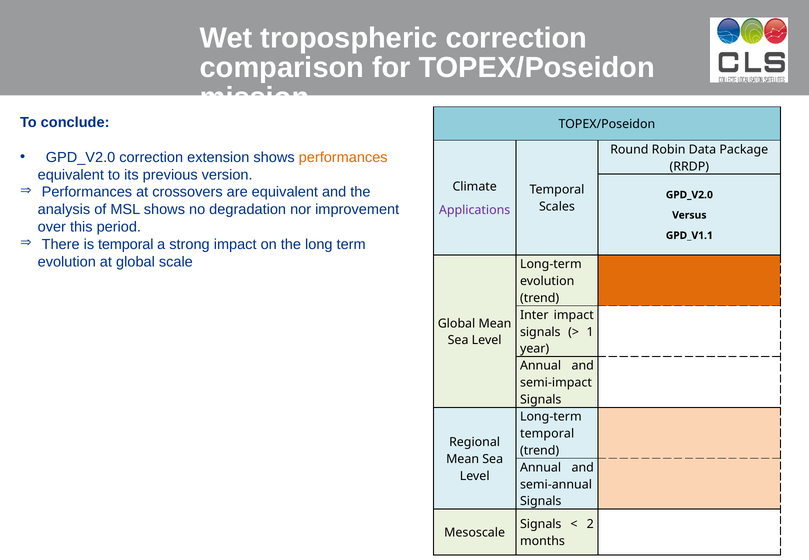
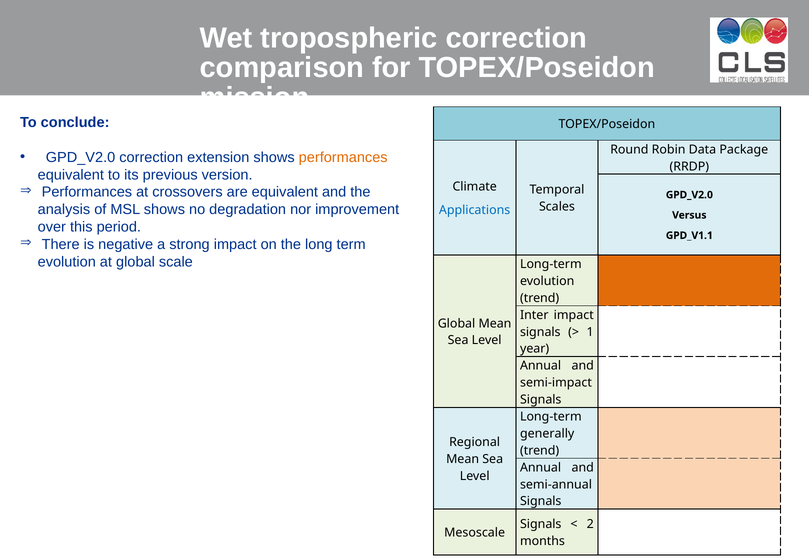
Applications colour: purple -> blue (475, 210)
is temporal: temporal -> negative (126, 245)
temporal: temporal -> generally (547, 434)
